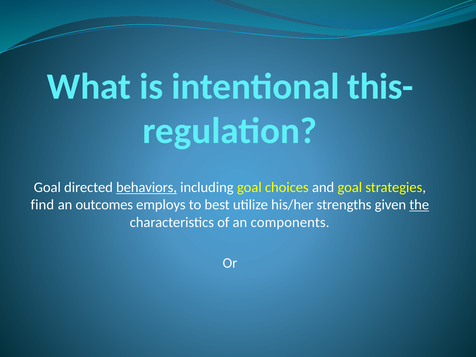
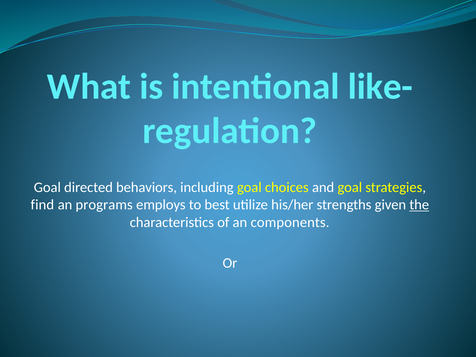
this-: this- -> like- (380, 87)
behaviors underline: present -> none (147, 187)
outcomes: outcomes -> programs (104, 205)
